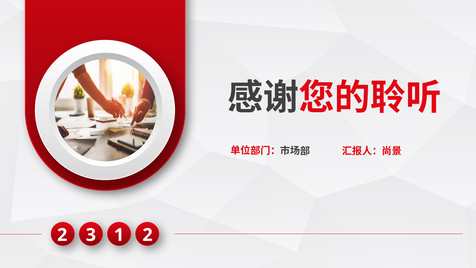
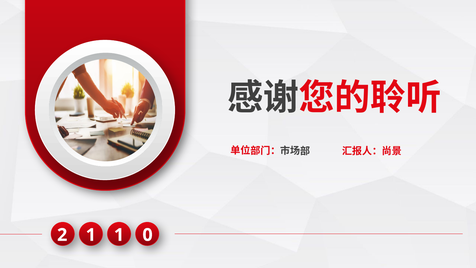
2 3: 3 -> 1 (91, 235)
1 2: 2 -> 0 (148, 235)
